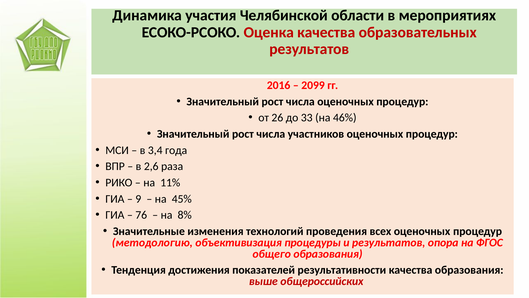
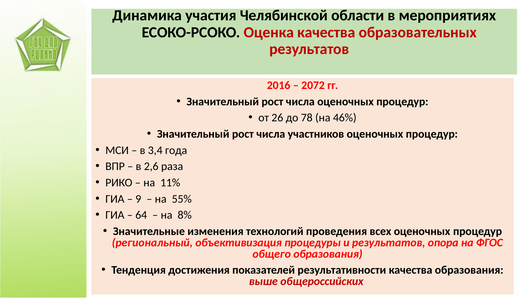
2099: 2099 -> 2072 (313, 85)
33: 33 -> 78 (307, 118)
45%: 45% -> 55% (182, 199)
76: 76 -> 64 (141, 215)
методологию: методологию -> региональный (152, 242)
